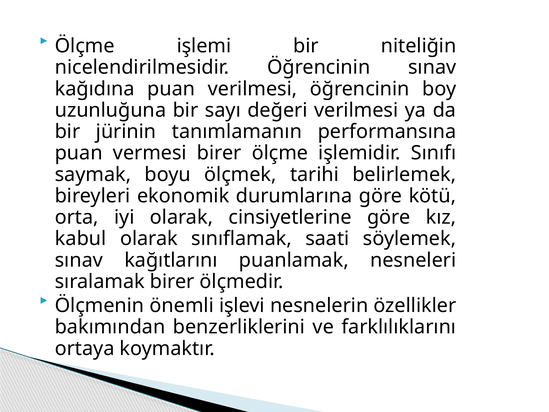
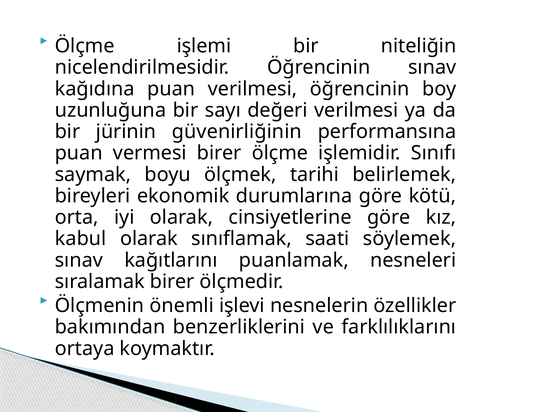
tanımlamanın: tanımlamanın -> güvenirliğinin (237, 132)
